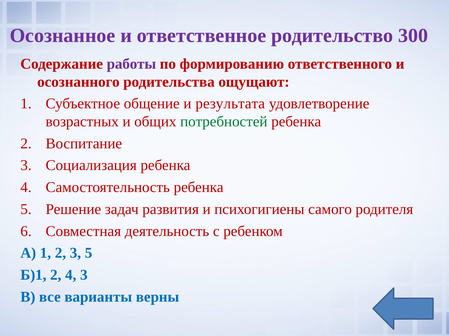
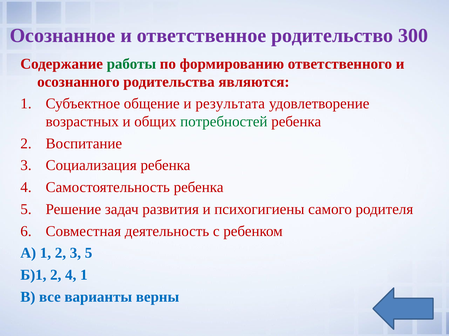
работы colour: purple -> green (131, 64)
ощущают: ощущают -> являются (254, 82)
4 3: 3 -> 1 (84, 276)
